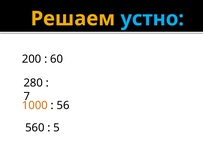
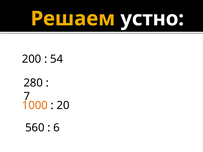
устно colour: light blue -> white (152, 19)
60: 60 -> 54 (57, 59)
56: 56 -> 20 (63, 105)
5: 5 -> 6 (57, 128)
